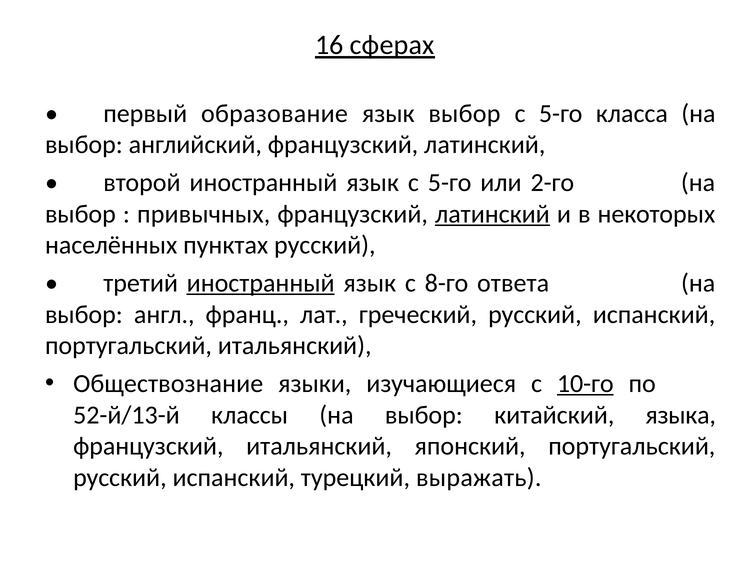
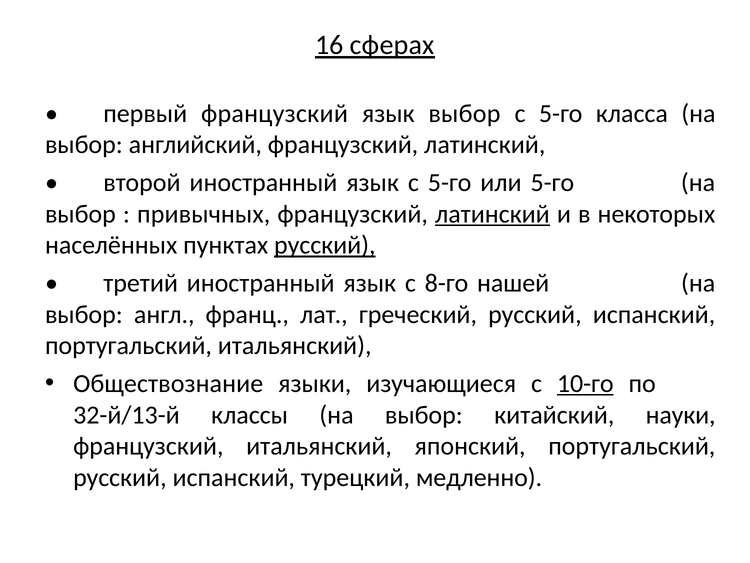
первый образование: образование -> французский (274, 113)
или 2-го: 2-го -> 5-го (552, 183)
русский underline: none -> present (325, 245)
иностранный underline: present -> none (261, 283)
ответа: ответа -> нашей (513, 283)
52-й/13-й: 52-й/13-й -> 32-й/13-й (126, 415)
языка: языка -> науки (681, 415)
выражать: выражать -> медленно (479, 477)
